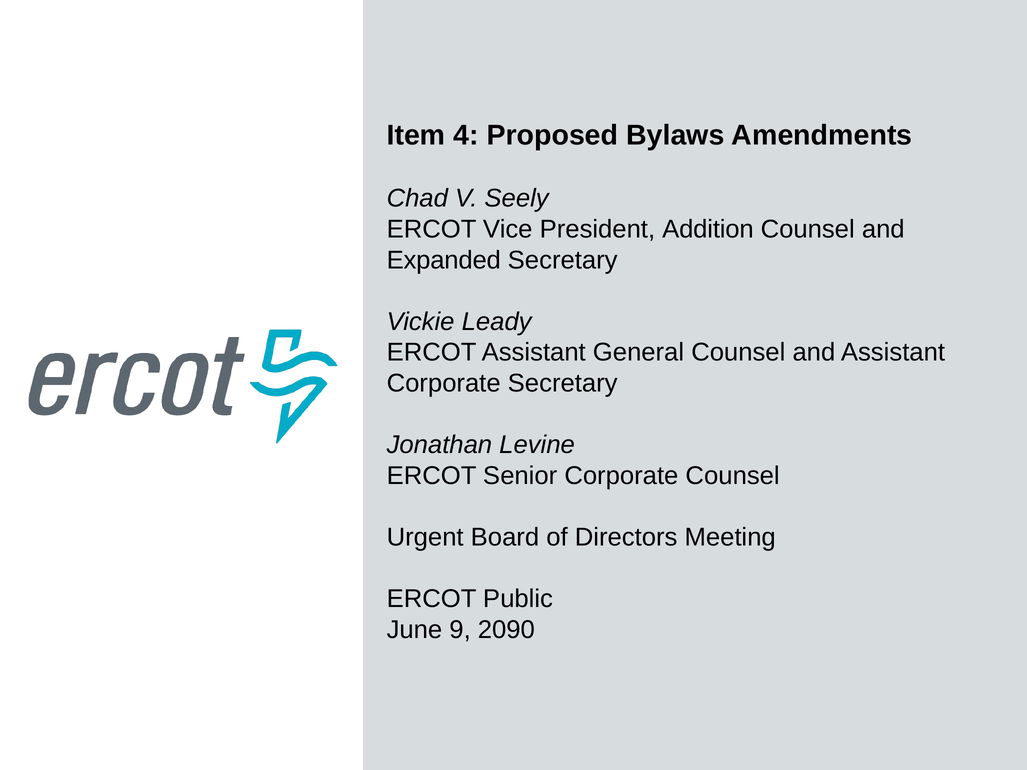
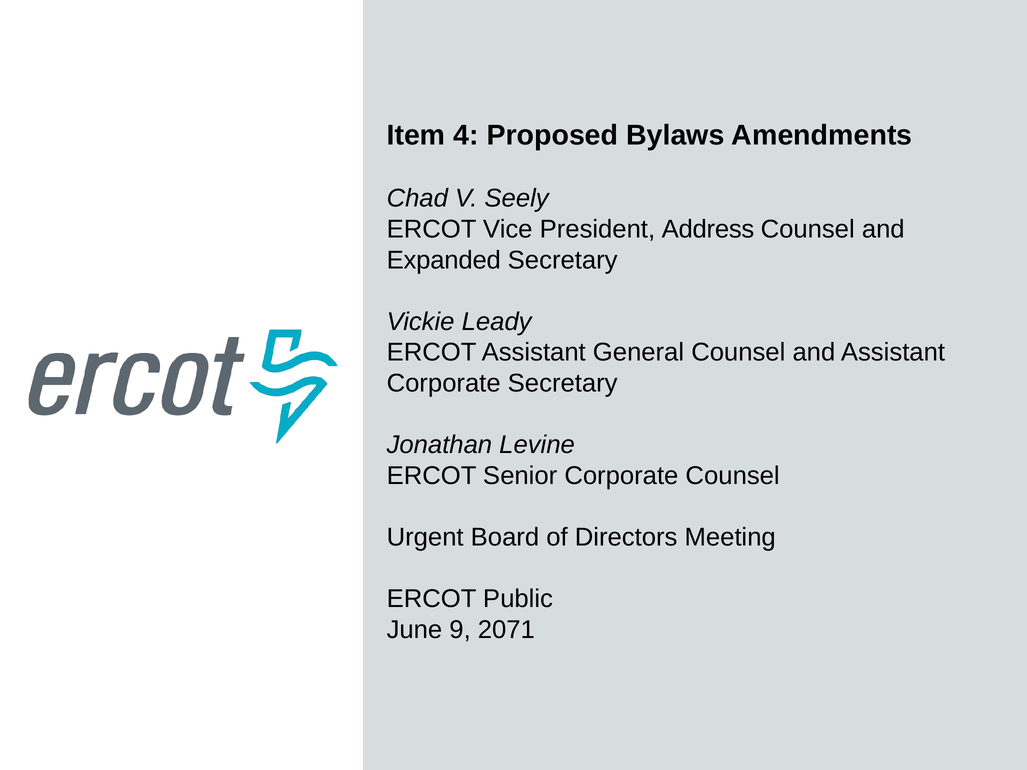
Addition: Addition -> Address (708, 229)
2090: 2090 -> 2071 (506, 630)
